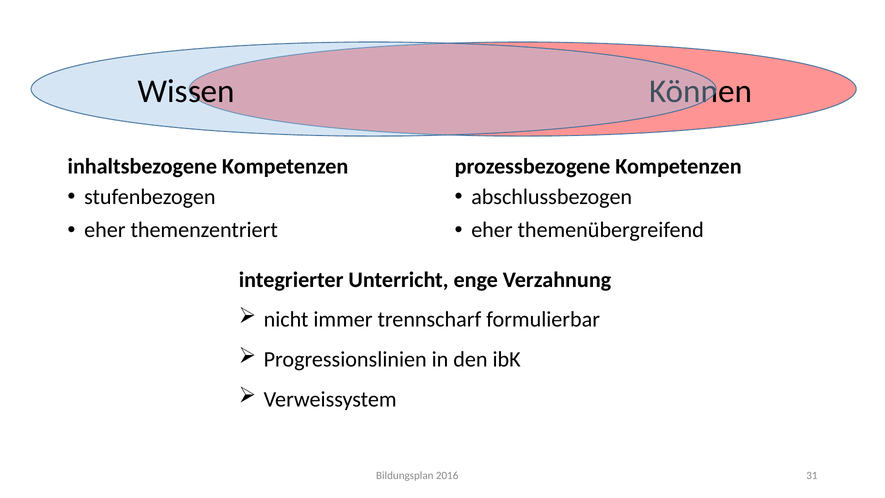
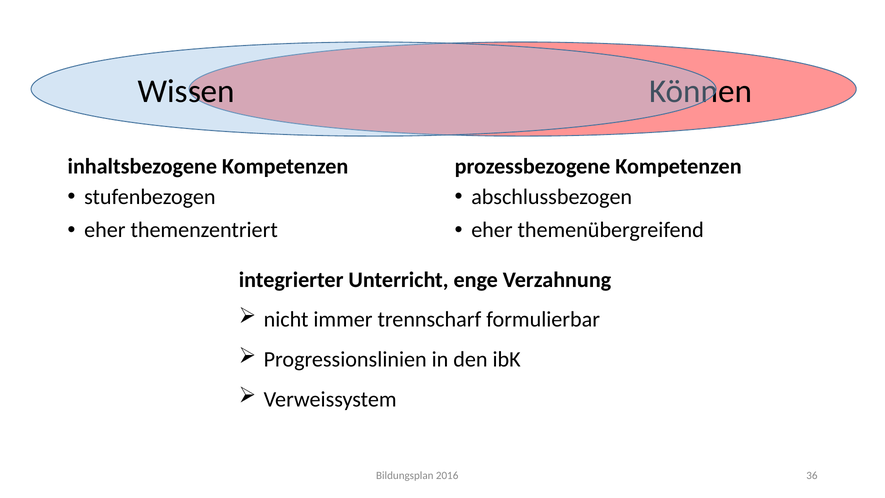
31: 31 -> 36 (812, 475)
